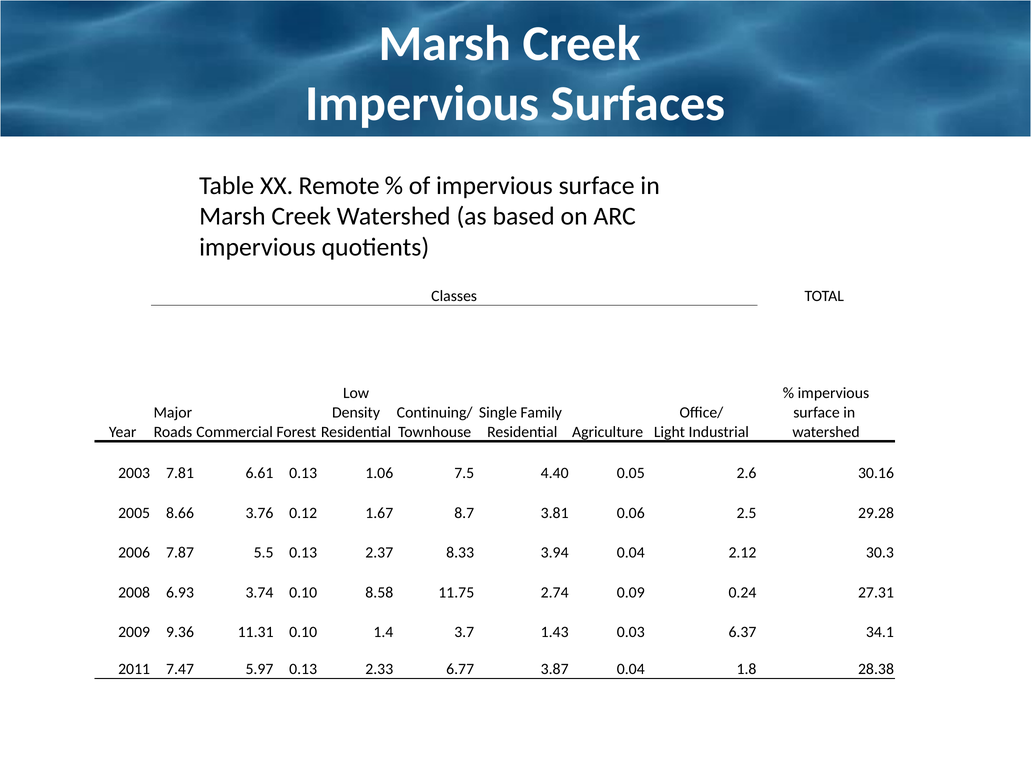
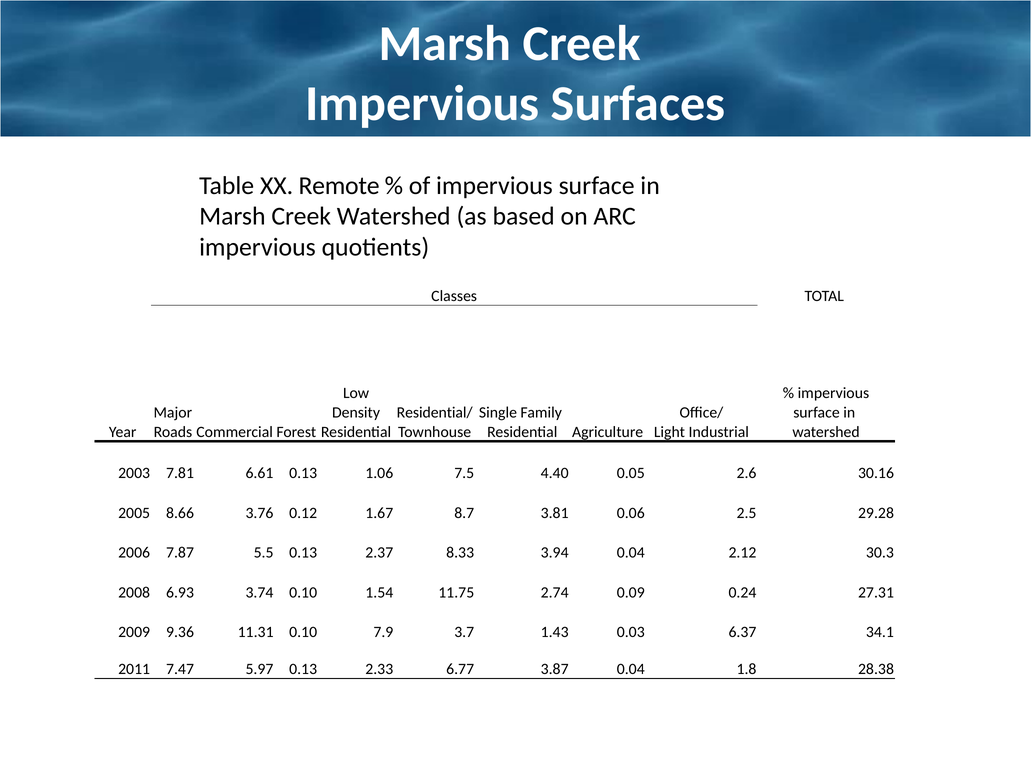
Continuing/: Continuing/ -> Residential/ (435, 413)
8.58: 8.58 -> 1.54 (379, 593)
1.4: 1.4 -> 7.9 (383, 632)
